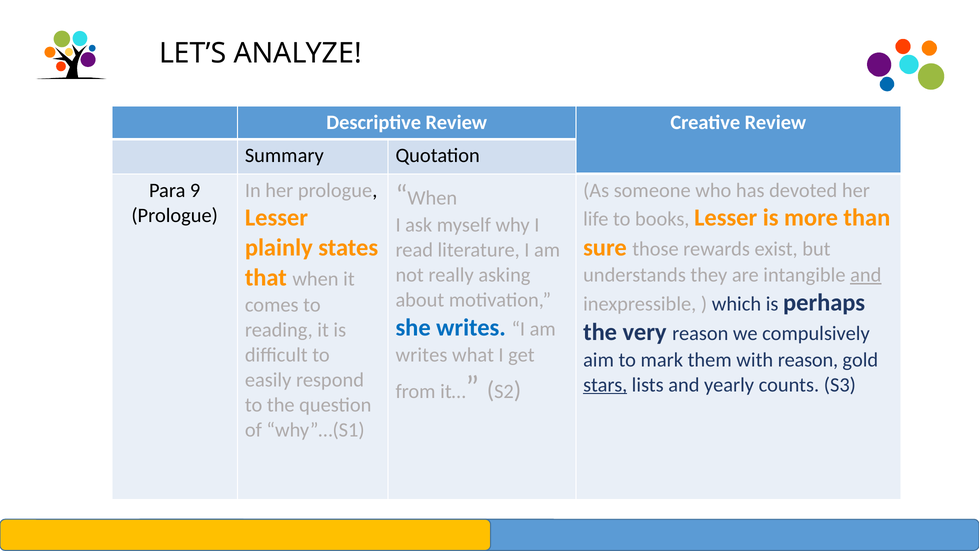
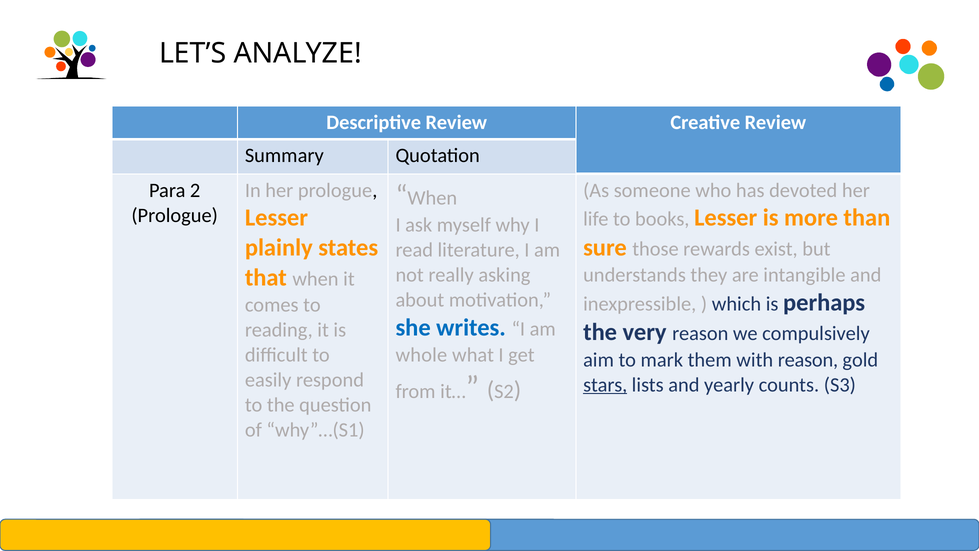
9: 9 -> 2 (195, 190)
and underline: present -> none (866, 275)
writes: writes -> whole (421, 355)
